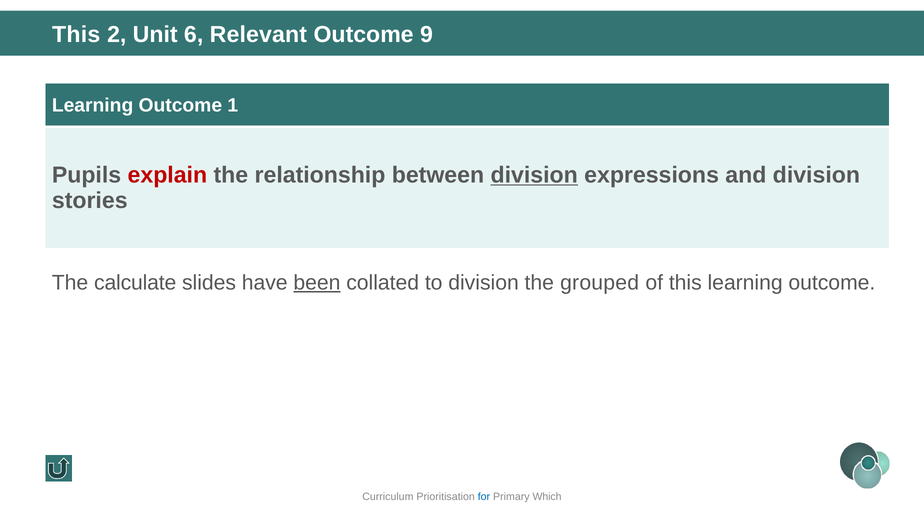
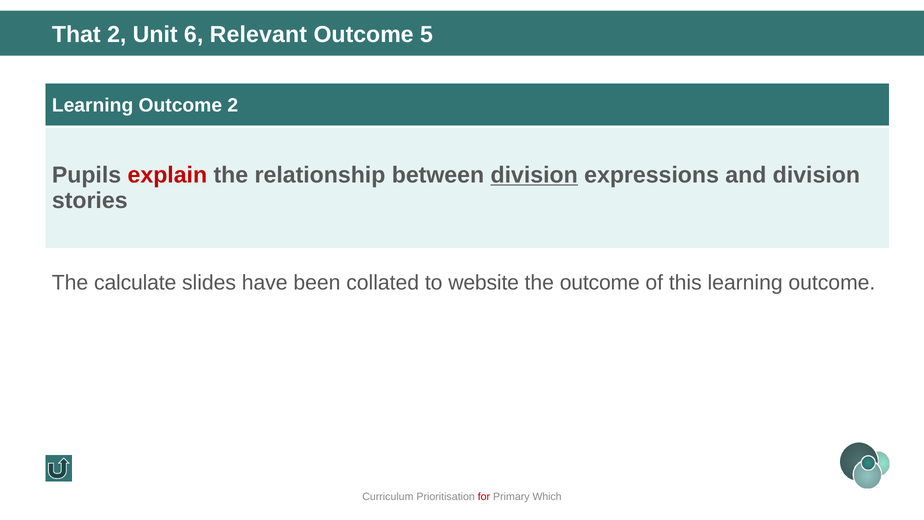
This: This -> That (76, 34)
9: 9 -> 5 (426, 34)
Outcome 1: 1 -> 2 (233, 105)
been underline: present -> none (317, 283)
to division: division -> website (484, 283)
the grouped: grouped -> outcome (600, 283)
for colour: blue -> red (484, 496)
